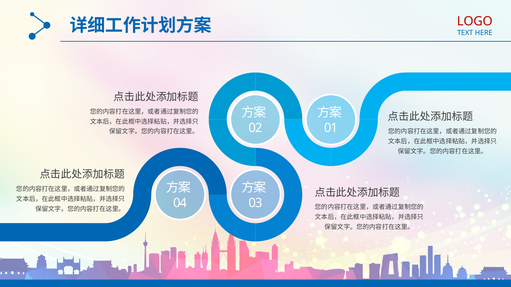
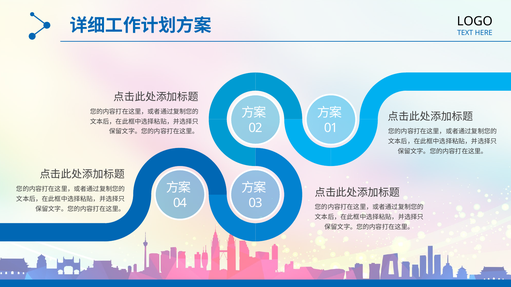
LOGO colour: red -> black (475, 21)
